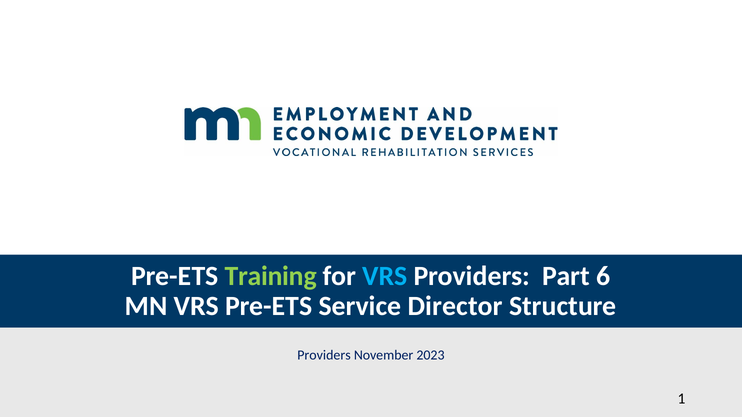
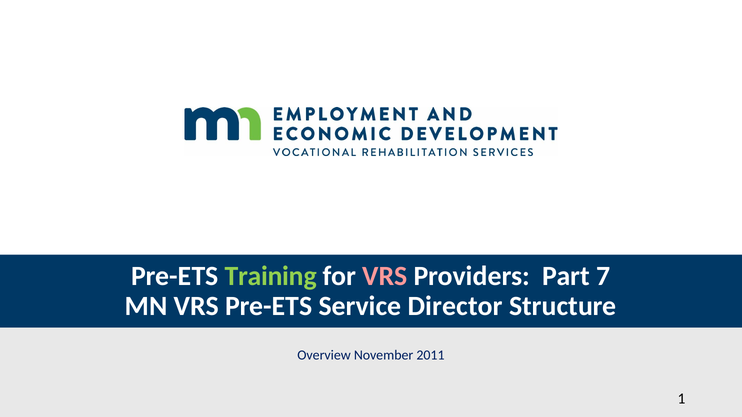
VRS colour: light blue -> pink (385, 276)
6: 6 -> 7 (603, 276)
Providers: Providers -> Overview (324, 356)
2023: 2023 -> 2011 (430, 356)
